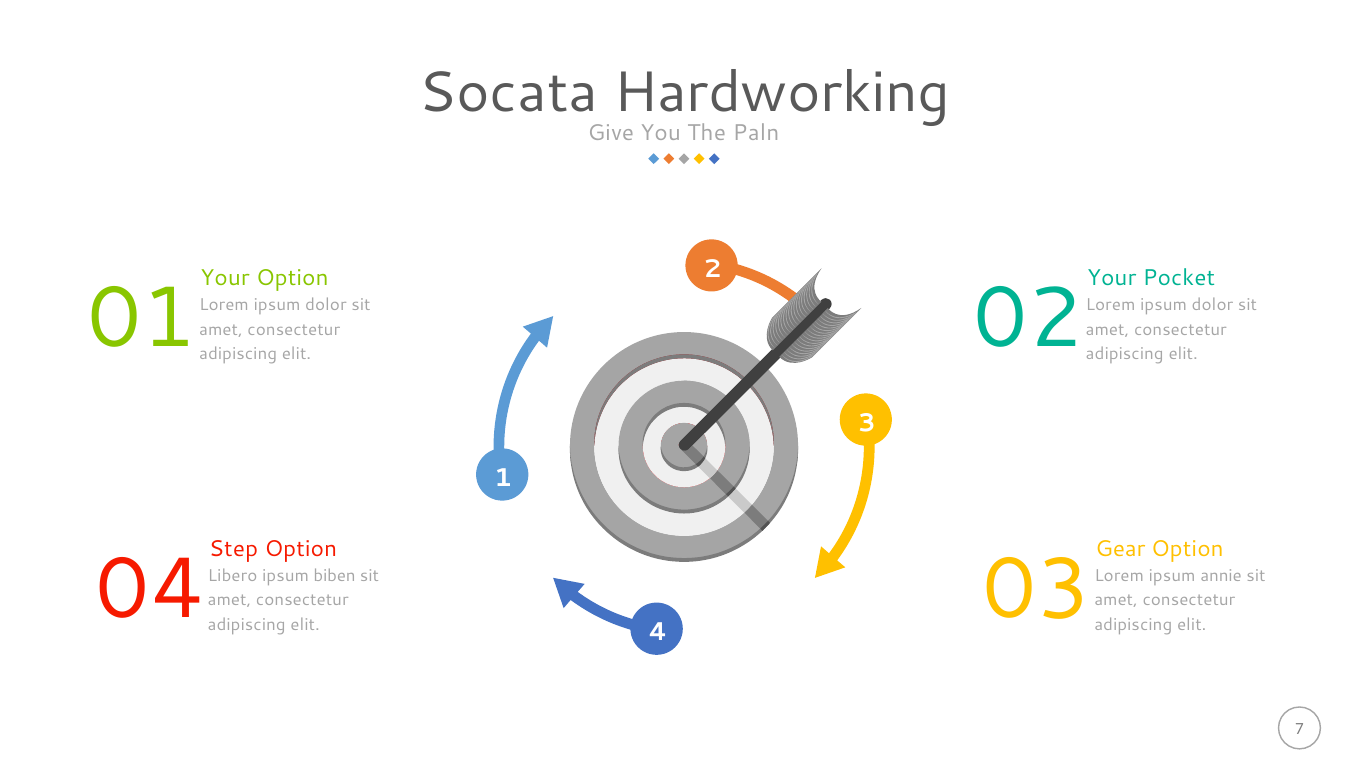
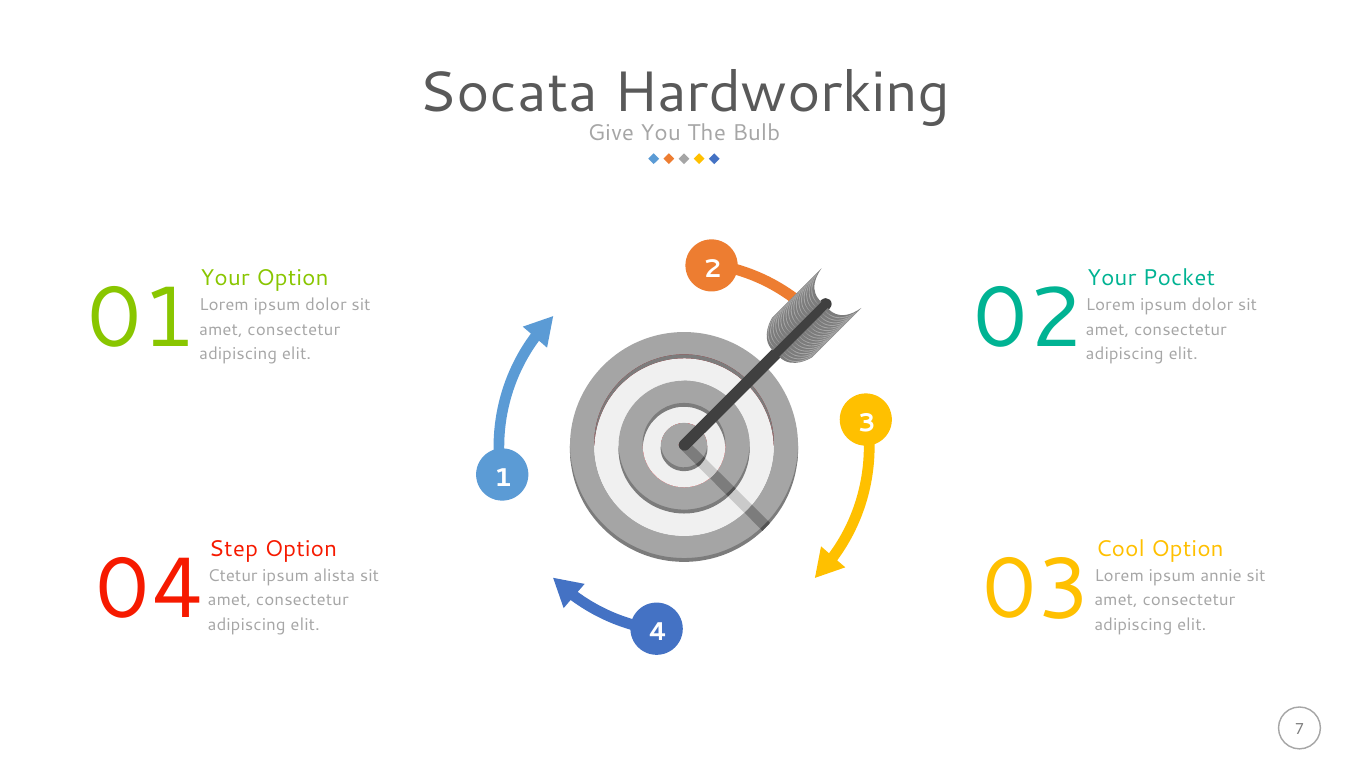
Paln: Paln -> Bulb (756, 133)
Gear: Gear -> Cool (1120, 549)
Libero: Libero -> Ctetur (233, 576)
biben: biben -> alista (334, 576)
